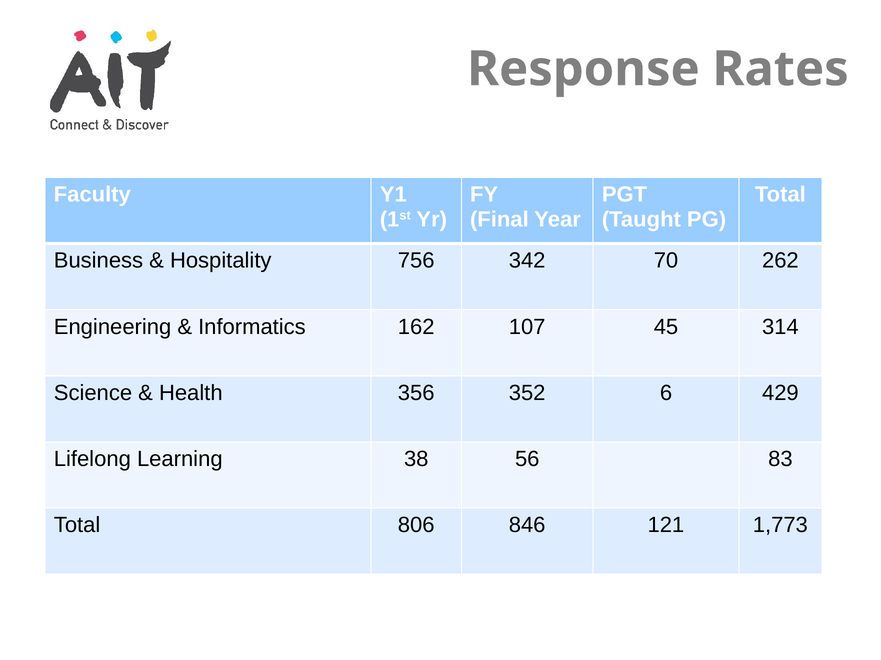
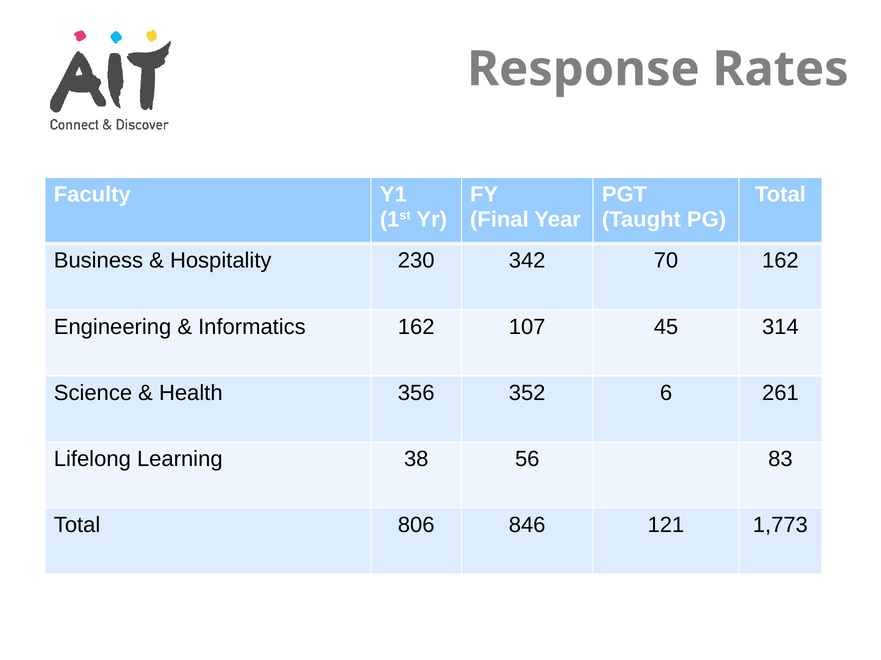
756: 756 -> 230 (416, 261)
70 262: 262 -> 162 (780, 261)
429: 429 -> 261 (780, 393)
